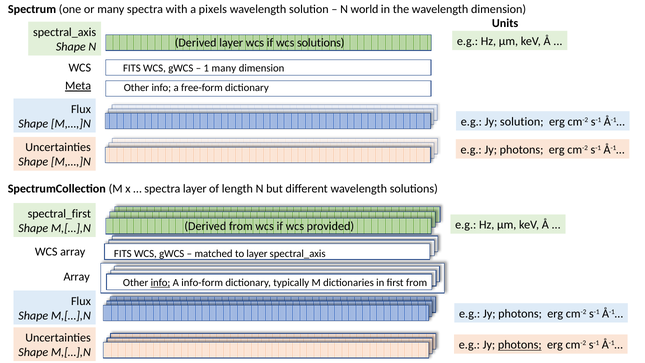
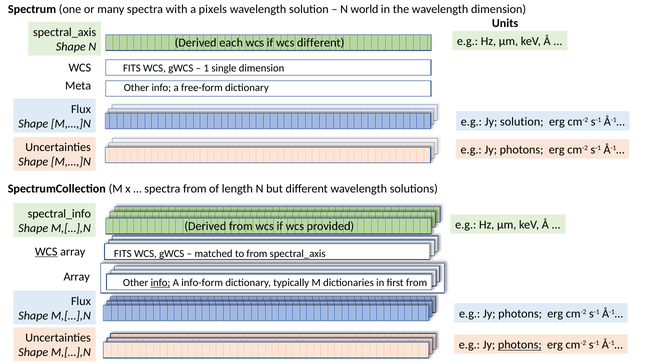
Derived layer: layer -> each (231, 43)
wcs solutions: solutions -> different (321, 43)
1 many: many -> single (224, 68)
Meta underline: present -> none (78, 86)
spectra layer: layer -> from (195, 188)
spectral_first: spectral_first -> spectral_info (59, 213)
WCS underline: none -> present (46, 251)
to layer: layer -> from (257, 254)
